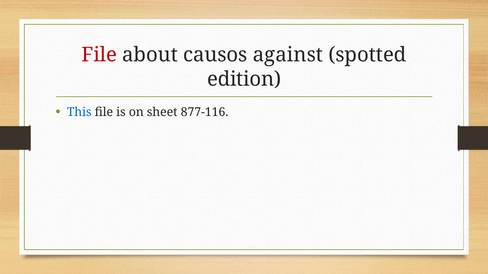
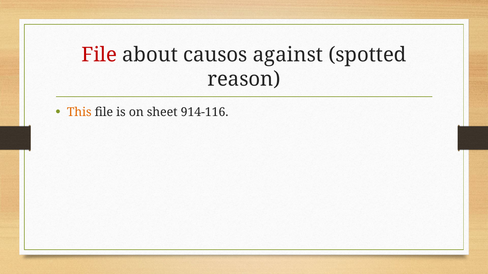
edition: edition -> reason (244, 79)
This colour: blue -> orange (79, 112)
877-116: 877-116 -> 914-116 (205, 112)
